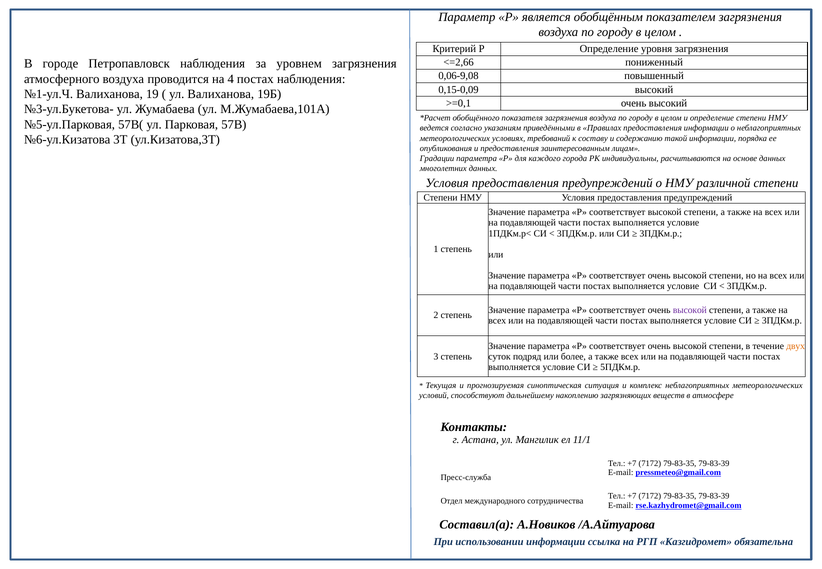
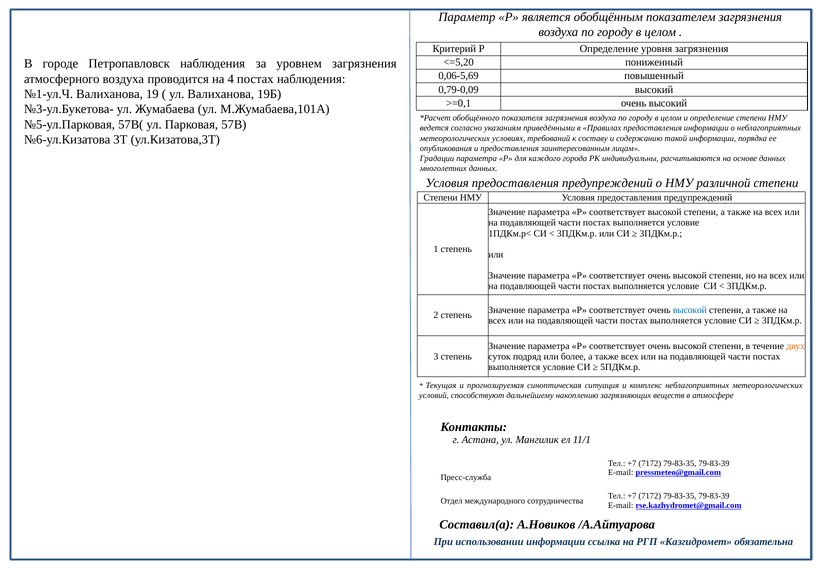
<=2,66: <=2,66 -> <=5,20 (459, 62)
0,06-9,08: 0,06-9,08 -> 0,06-5,69 (458, 76)
0,15-0,09: 0,15-0,09 -> 0,79-0,09 (458, 90)
высокой colour: purple -> blue (690, 310)
